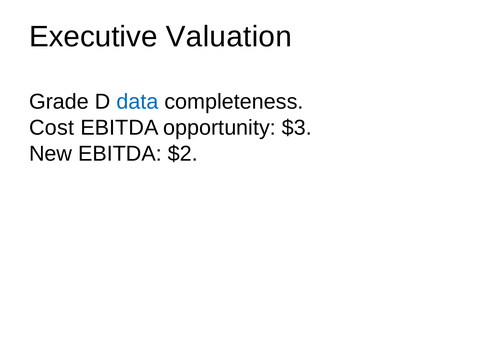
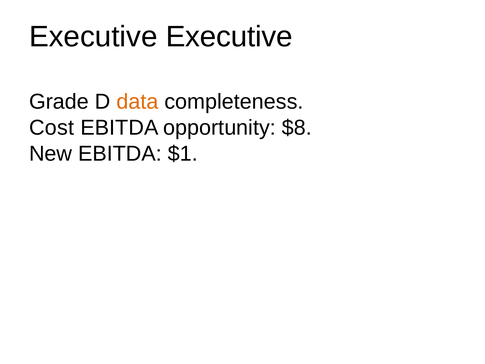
Executive Valuation: Valuation -> Executive (229, 37)
data colour: blue -> orange (137, 102)
$3: $3 -> $8 (297, 128)
$2: $2 -> $1 (183, 153)
